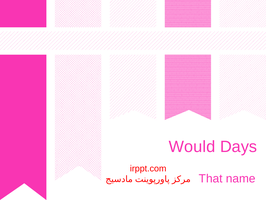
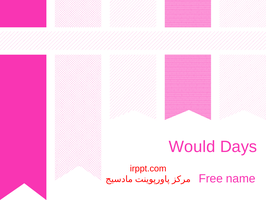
That: That -> Free (211, 178)
